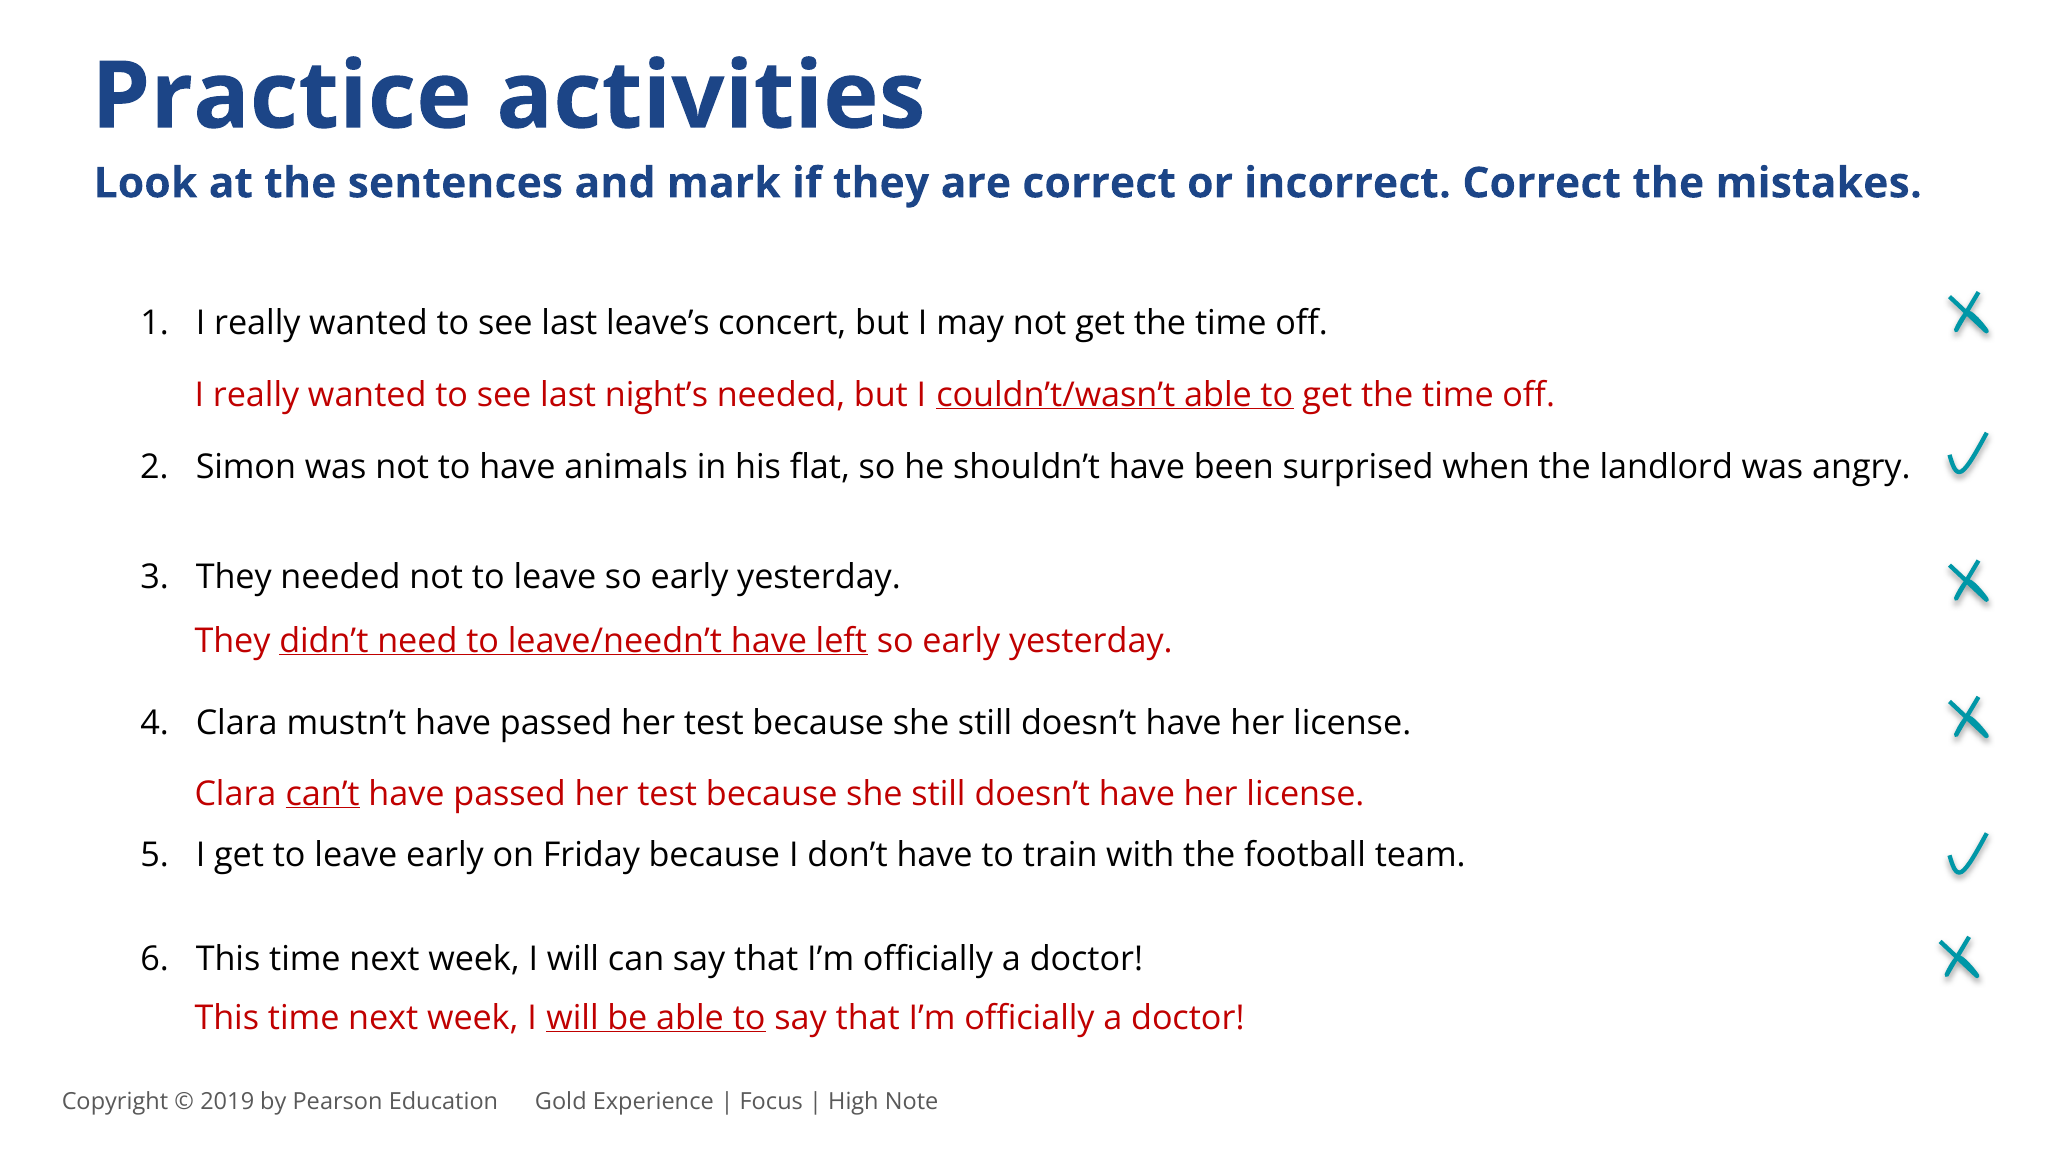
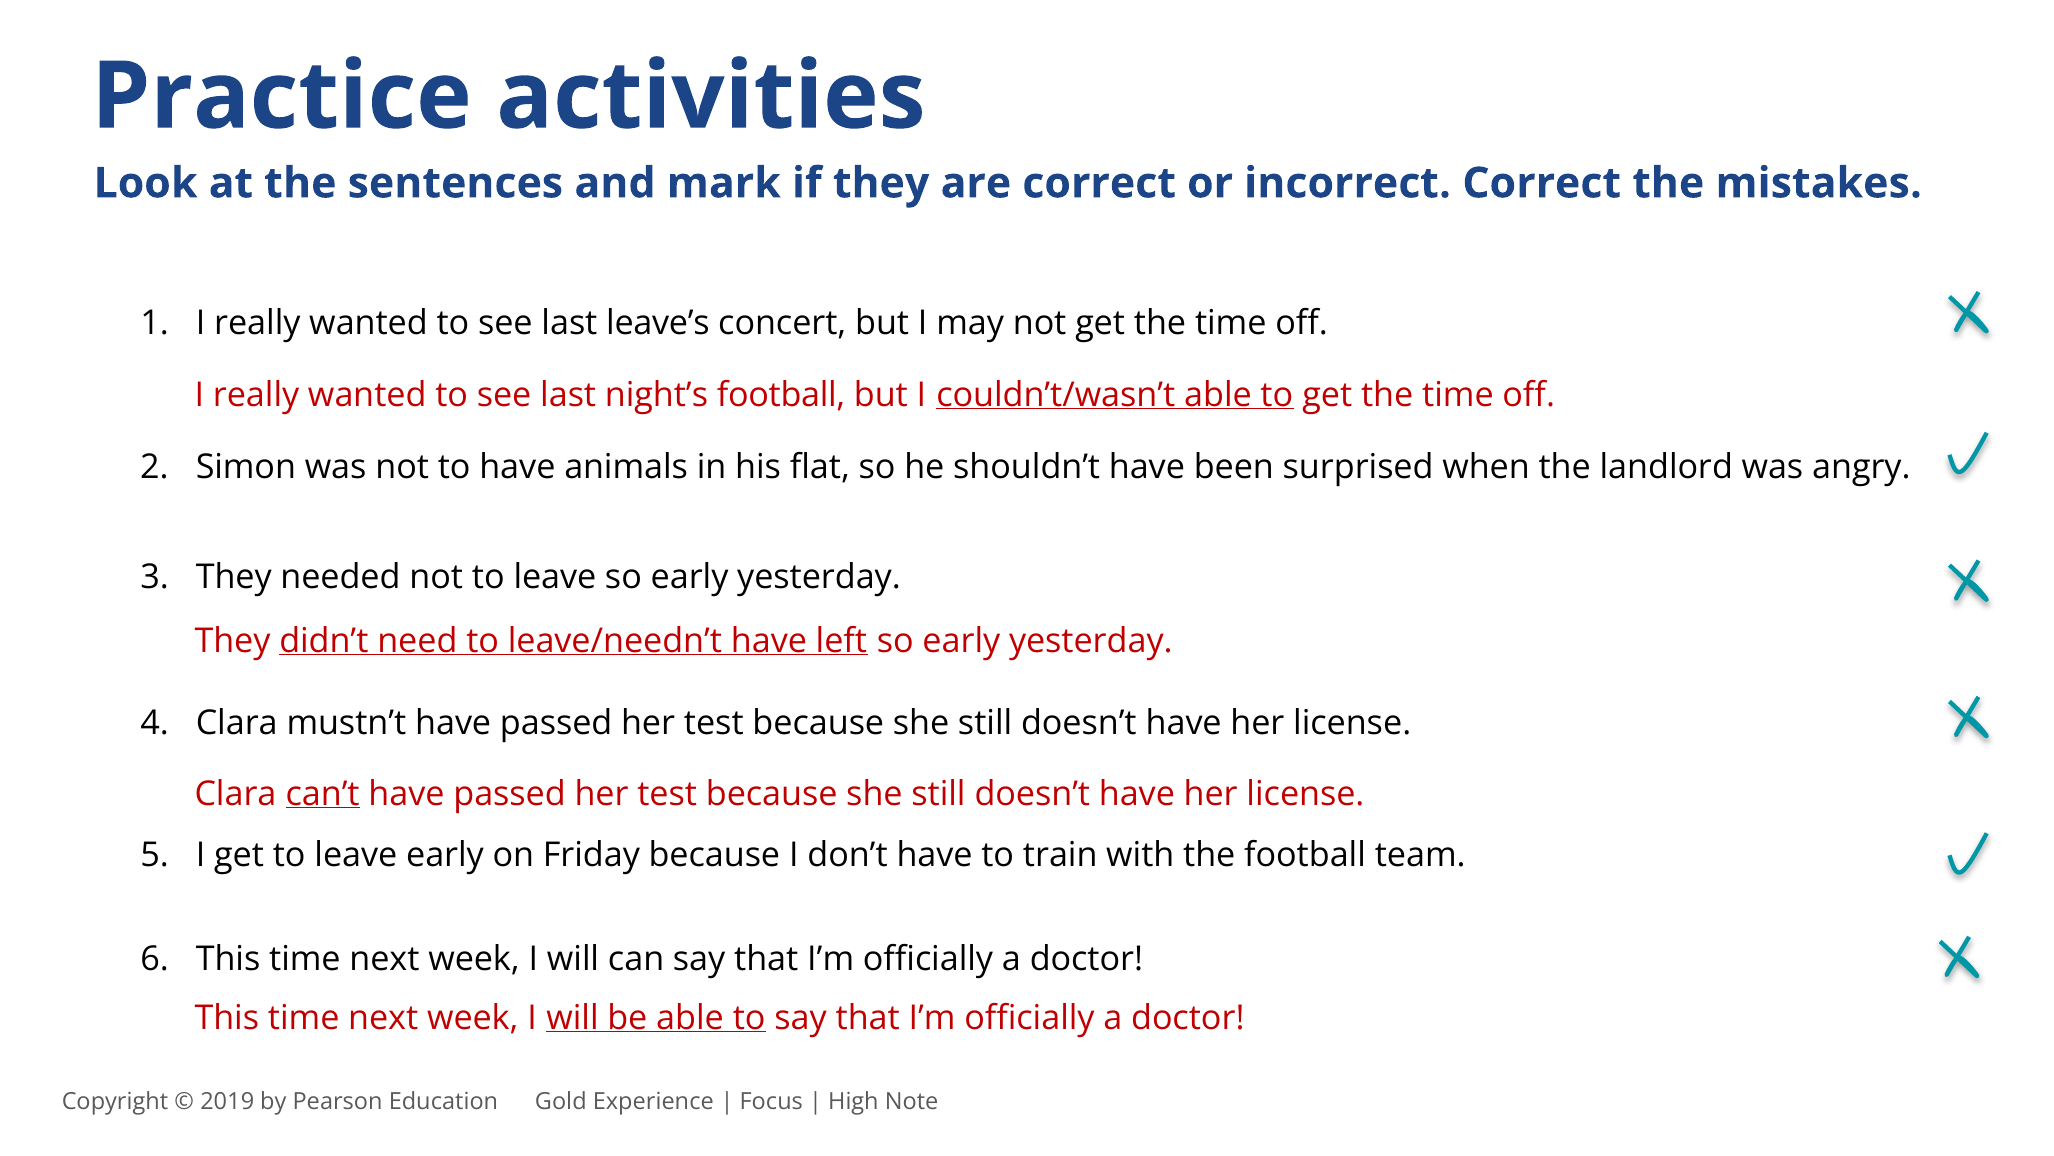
night’s needed: needed -> football (781, 395)
